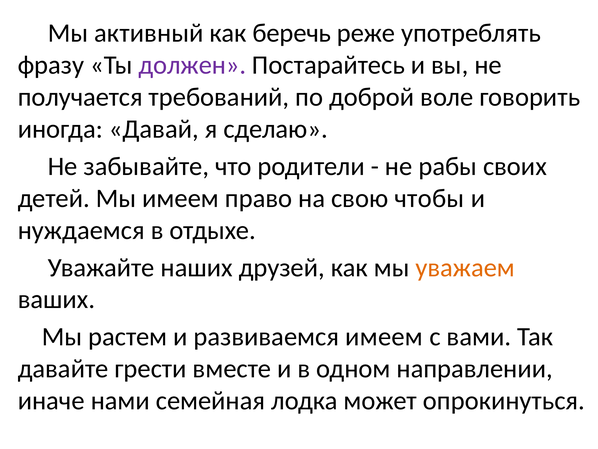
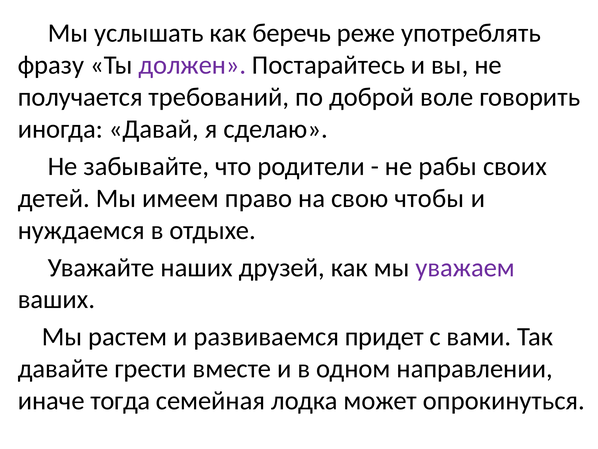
активный: активный -> услышать (149, 33)
уважаем colour: orange -> purple (465, 267)
развиваемся имеем: имеем -> придет (384, 336)
нами: нами -> тогда (120, 400)
